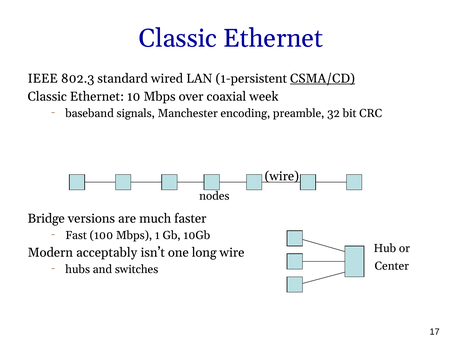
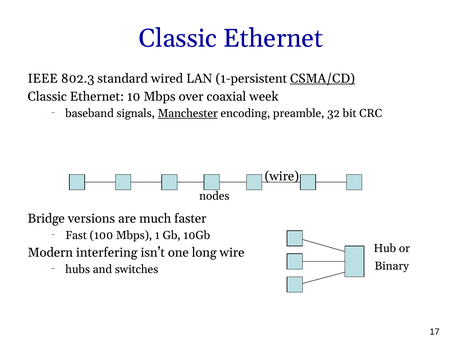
Manchester underline: none -> present (188, 114)
acceptably: acceptably -> interfering (107, 253)
Center: Center -> Binary (392, 266)
